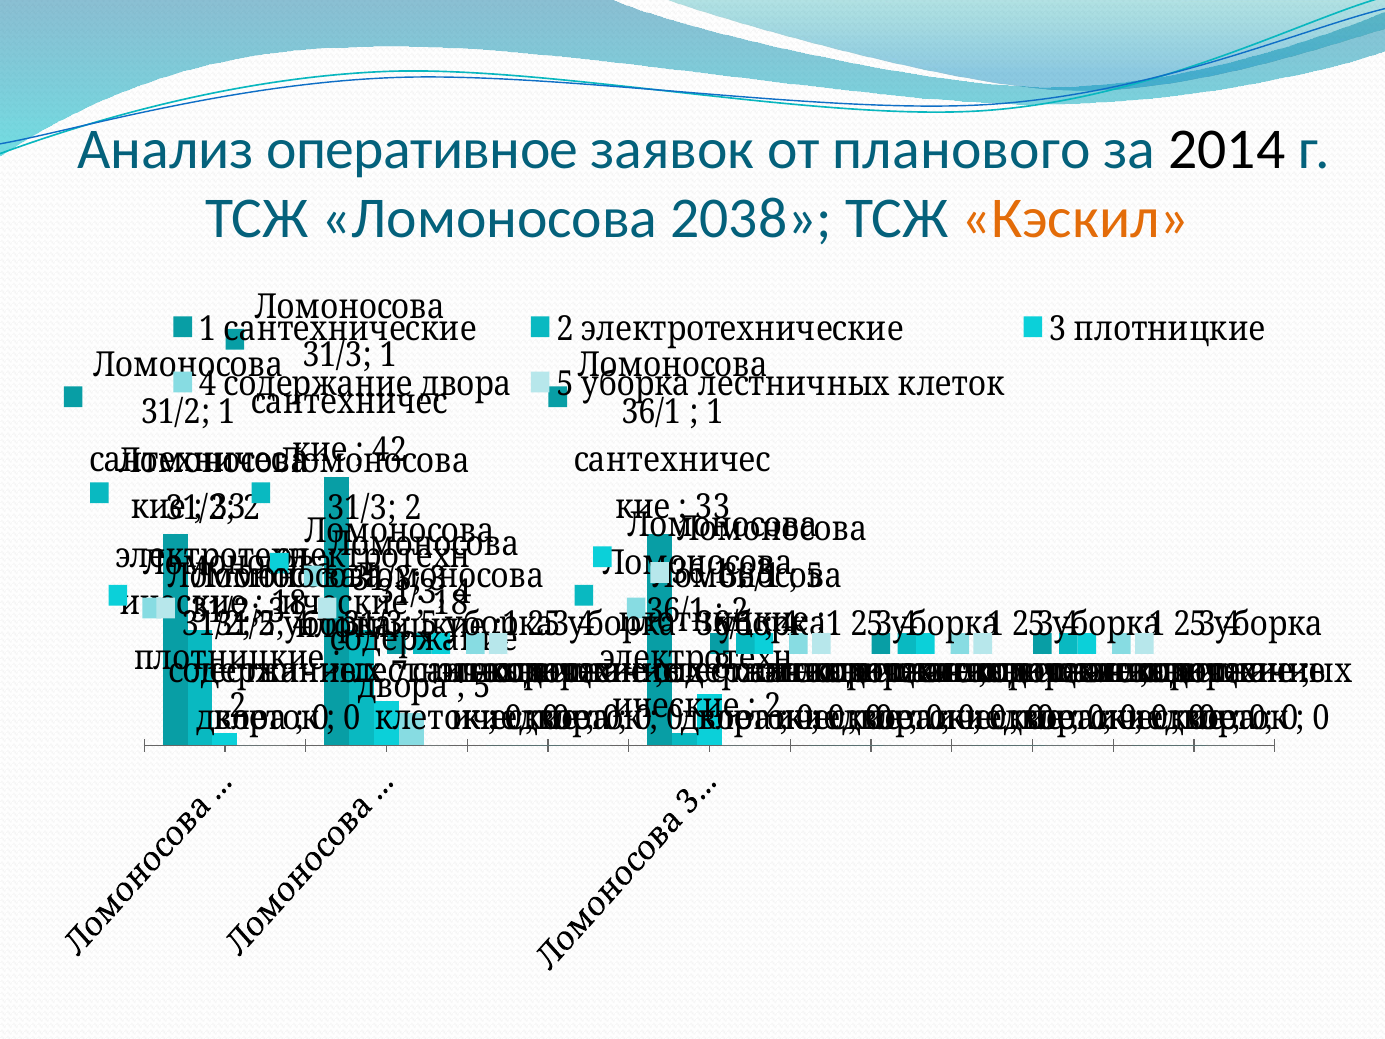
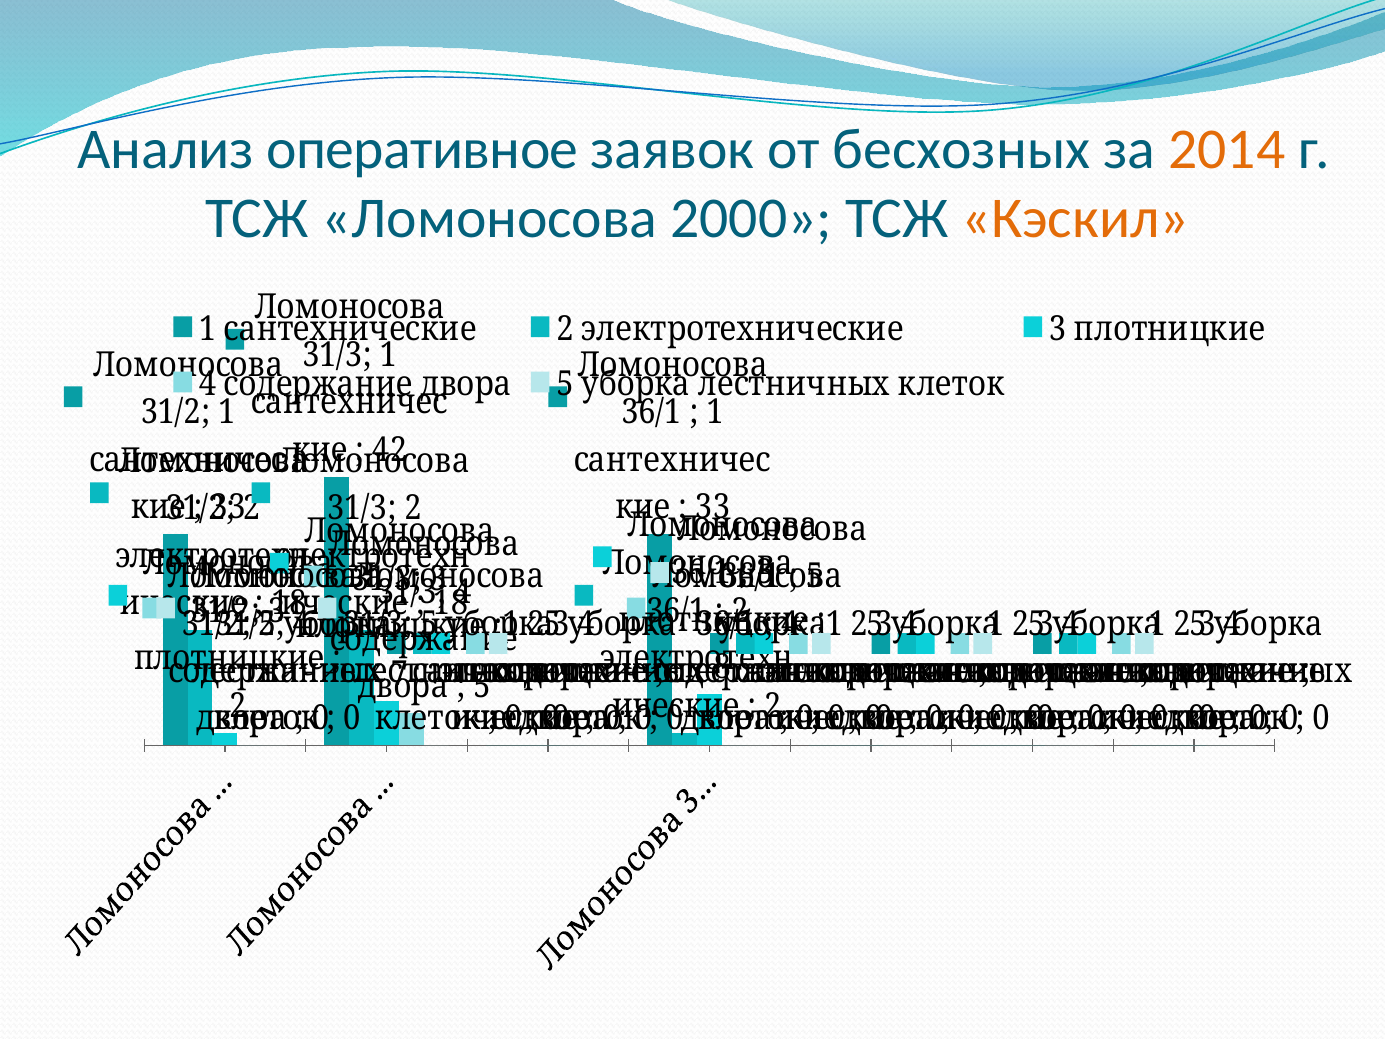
планового: планового -> бесхозных (962, 149)
2014 colour: black -> orange (1227, 149)
2038: 2038 -> 2000 (751, 218)
